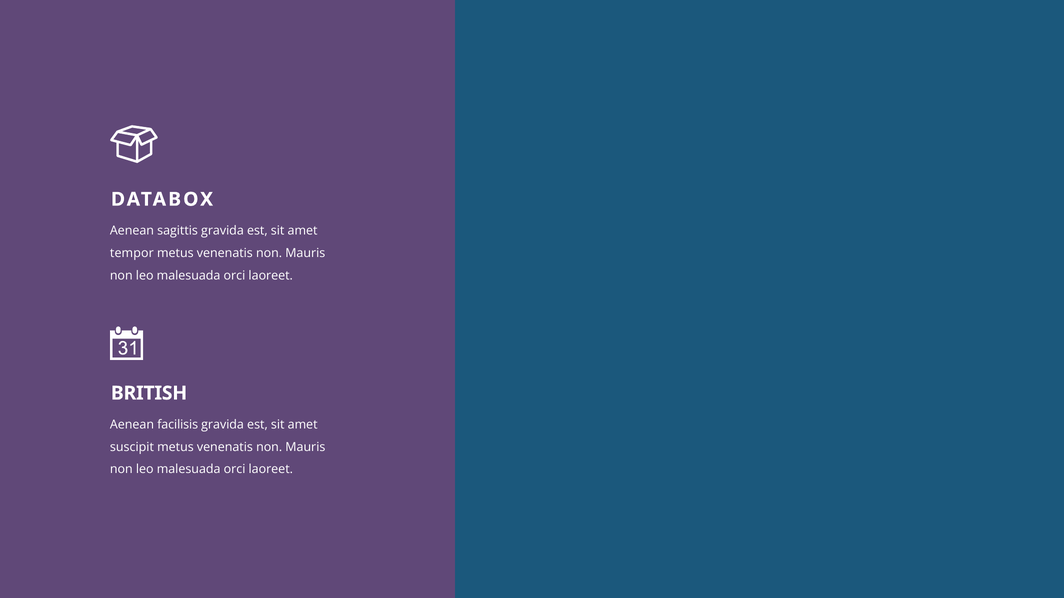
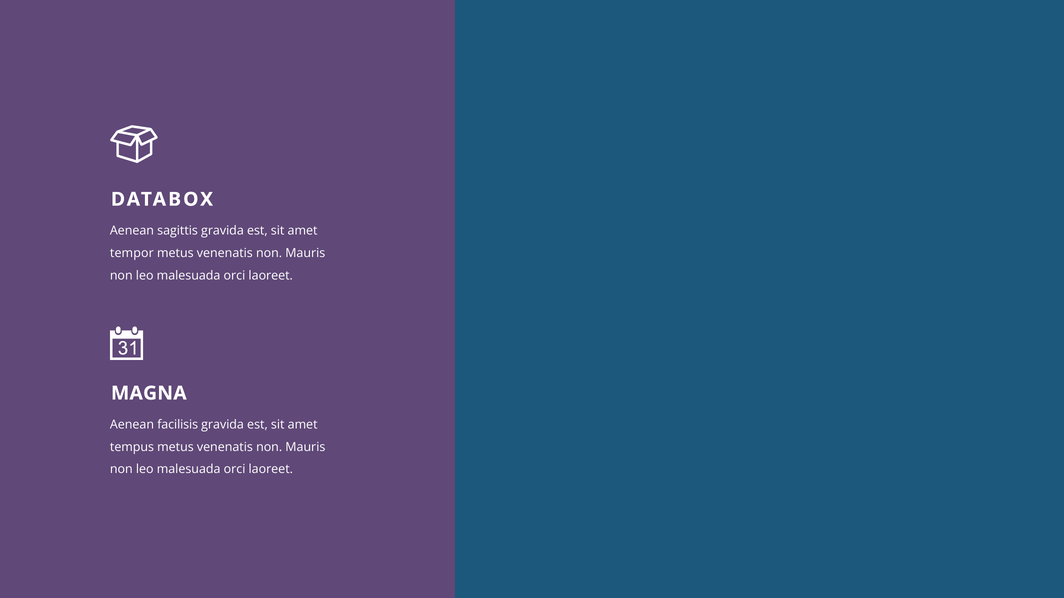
BRITISH: BRITISH -> MAGNA (149, 394)
suscipit: suscipit -> tempus (132, 447)
